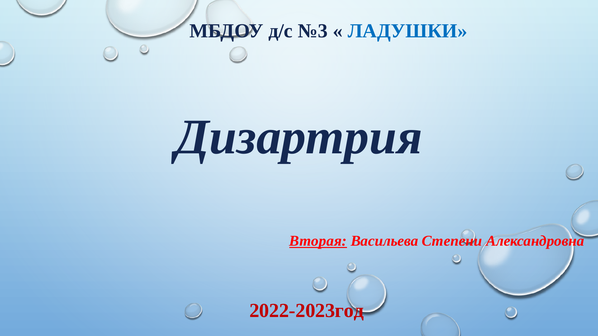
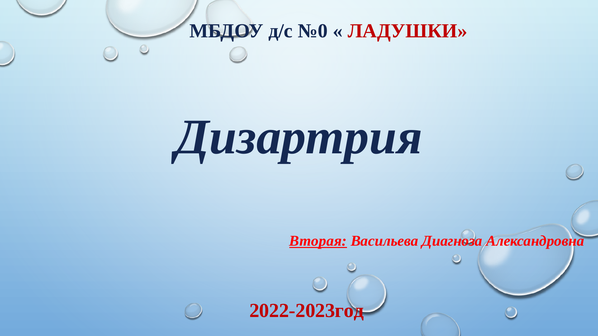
№3: №3 -> №0 (313, 31)
ЛАДУШКИ colour: blue -> red (408, 31)
Степени: Степени -> Диагноза (452, 241)
